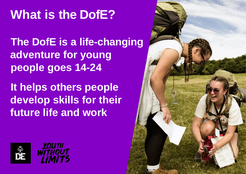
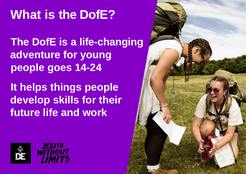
others: others -> things (66, 87)
